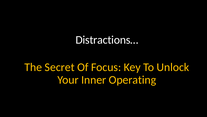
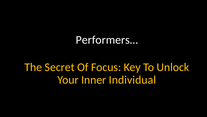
Distractions…: Distractions… -> Performers… (107, 40)
Operating: Operating -> Individual (132, 79)
